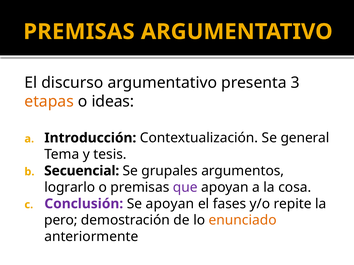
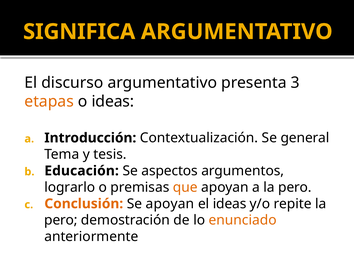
PREMISAS: PREMISAS -> SIGNIFICA (79, 32)
Secuencial: Secuencial -> Educación (82, 171)
grupales: grupales -> aspectos (170, 171)
que colour: purple -> orange (185, 188)
a la cosa: cosa -> pero (295, 188)
Conclusión colour: purple -> orange (84, 204)
el fases: fases -> ideas (230, 204)
